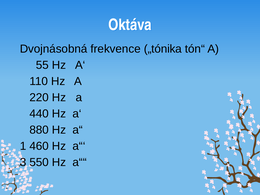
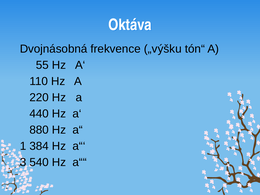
„tónika: „tónika -> „výšku (163, 49)
460: 460 -> 384 (39, 146)
550: 550 -> 540 (39, 162)
